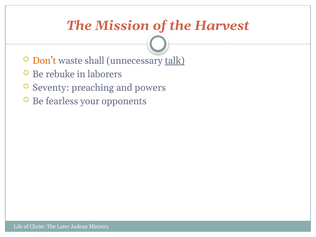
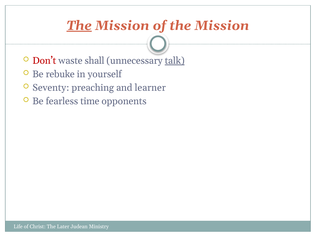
The underline: none -> present (79, 26)
of the Harvest: Harvest -> Mission (222, 26)
Don’t colour: orange -> red (44, 61)
laborers: laborers -> yourself (105, 74)
powers: powers -> learner (150, 88)
your: your -> time (90, 101)
